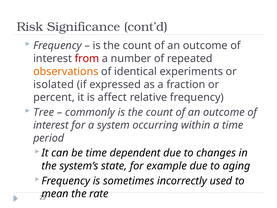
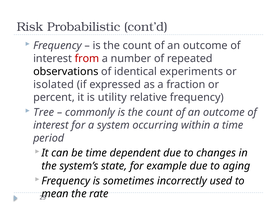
Significance: Significance -> Probabilistic (84, 27)
observations colour: orange -> black (66, 71)
affect: affect -> utility (112, 97)
